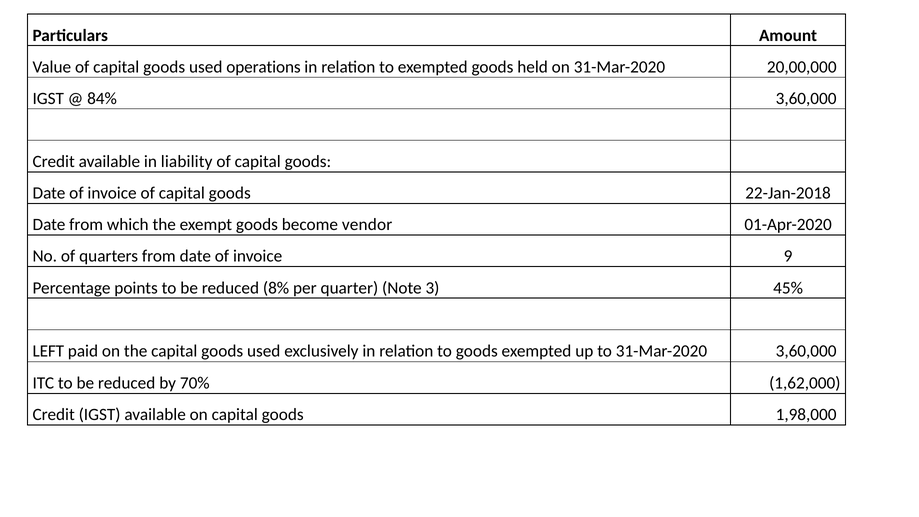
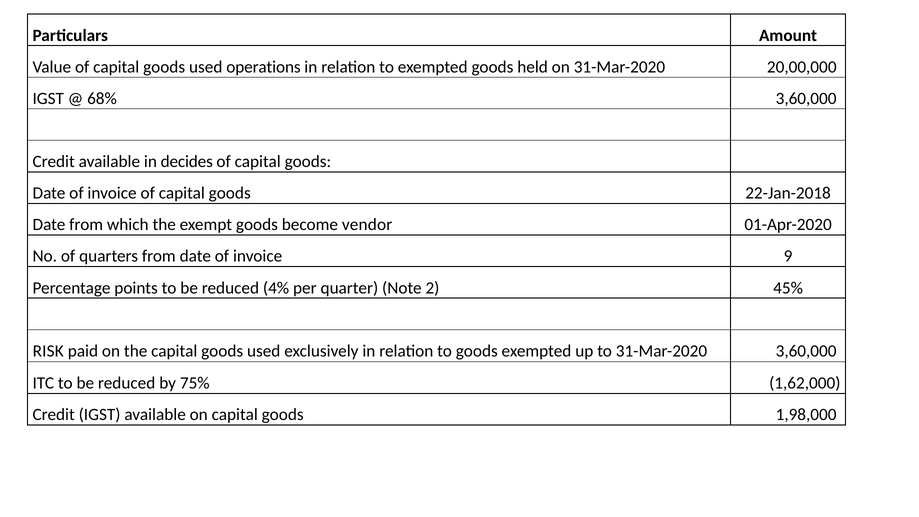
84%: 84% -> 68% (102, 98)
liability: liability -> decides (187, 162)
8%: 8% -> 4% (276, 288)
3: 3 -> 2 (432, 288)
LEFT: LEFT -> RISK (48, 351)
70%: 70% -> 75% (195, 383)
